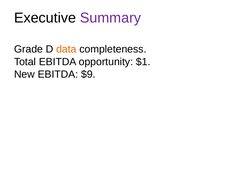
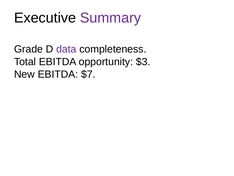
data colour: orange -> purple (66, 49)
$1: $1 -> $3 (143, 62)
$9: $9 -> $7 (88, 74)
